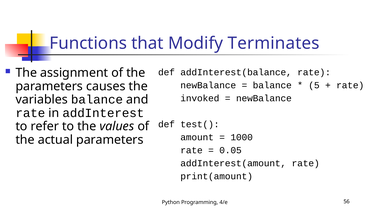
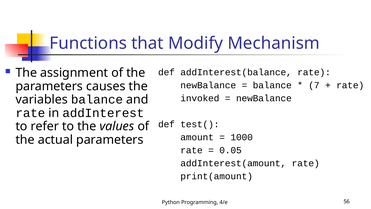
Terminates: Terminates -> Mechanism (274, 43)
5: 5 -> 7 (314, 85)
